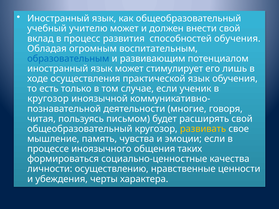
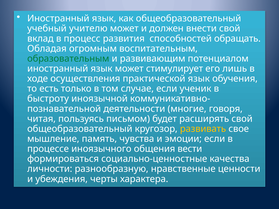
способностей обучения: обучения -> обращать (237, 39)
образовательным colour: blue -> green (68, 59)
кругозор: кругозор -> быстроту (48, 99)
таких: таких -> вести (190, 149)
осуществлению: осуществлению -> разнообразную (112, 169)
